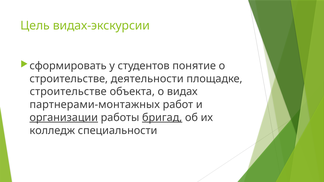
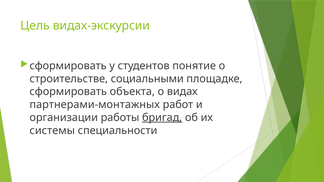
деятельности: деятельности -> социальными (147, 79)
строительстве: строительстве -> сформировать (68, 92)
организации underline: present -> none (64, 118)
колледж: колледж -> системы (52, 131)
